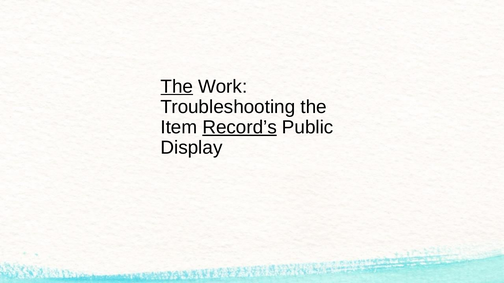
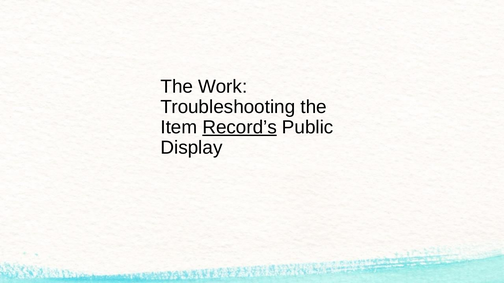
The underline: present -> none (177, 87)
